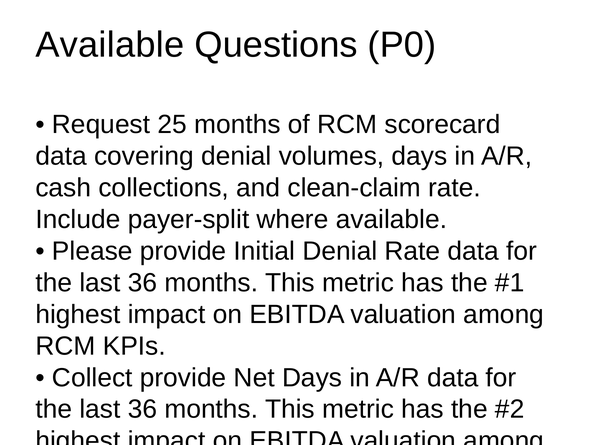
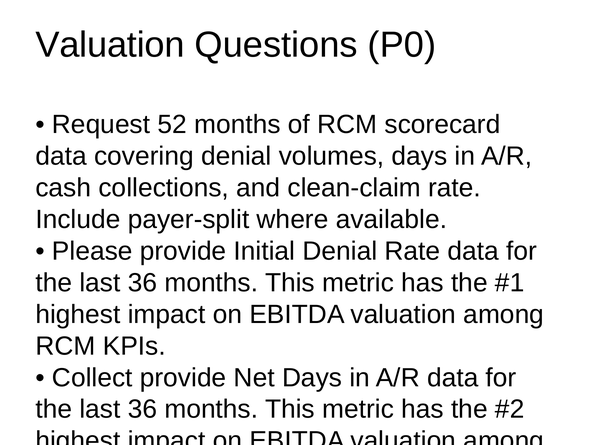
Available: Available -> Valuation (110, 45)
25: 25 -> 52 (172, 124)
